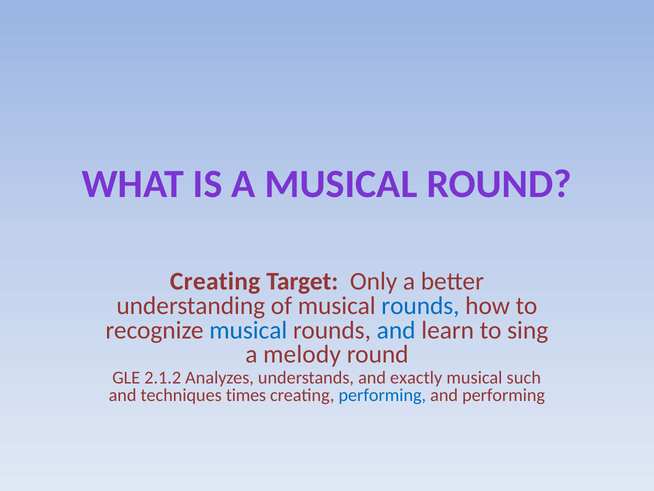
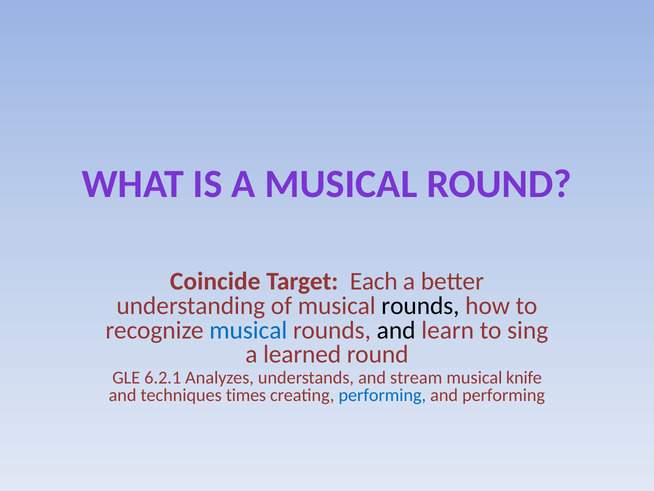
Creating: Creating -> Coincide (215, 281)
Only: Only -> Each (374, 281)
rounds colour: blue -> black (420, 305)
and colour: blue -> black (396, 330)
melody: melody -> learned (302, 354)
2.1.2: 2.1.2 -> 6.2.1 (163, 377)
exactly: exactly -> stream (416, 377)
such: such -> knife (524, 377)
